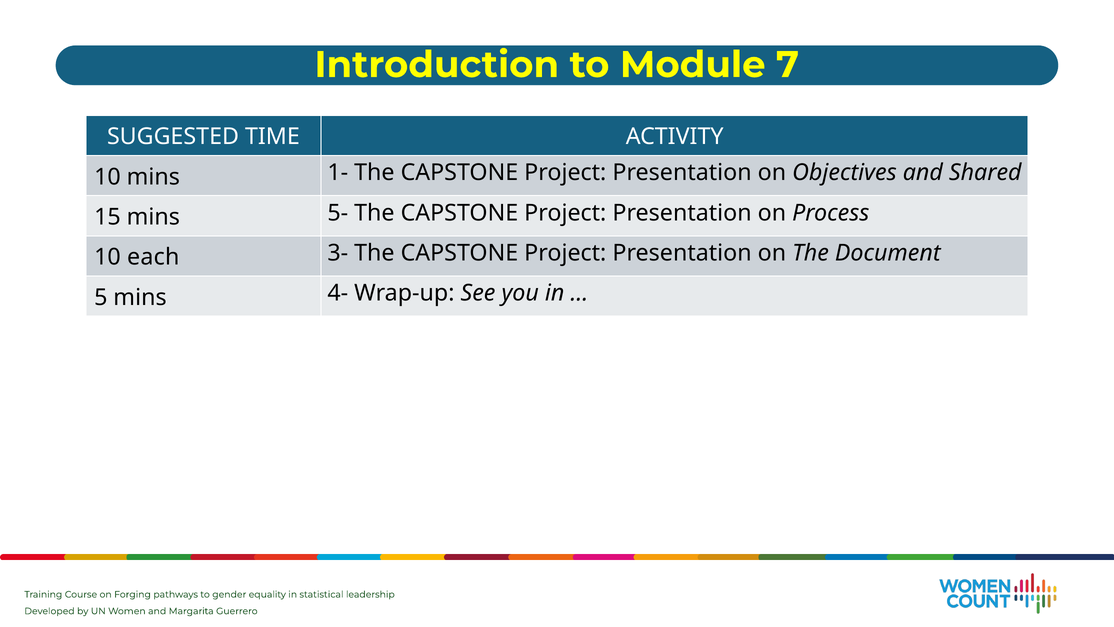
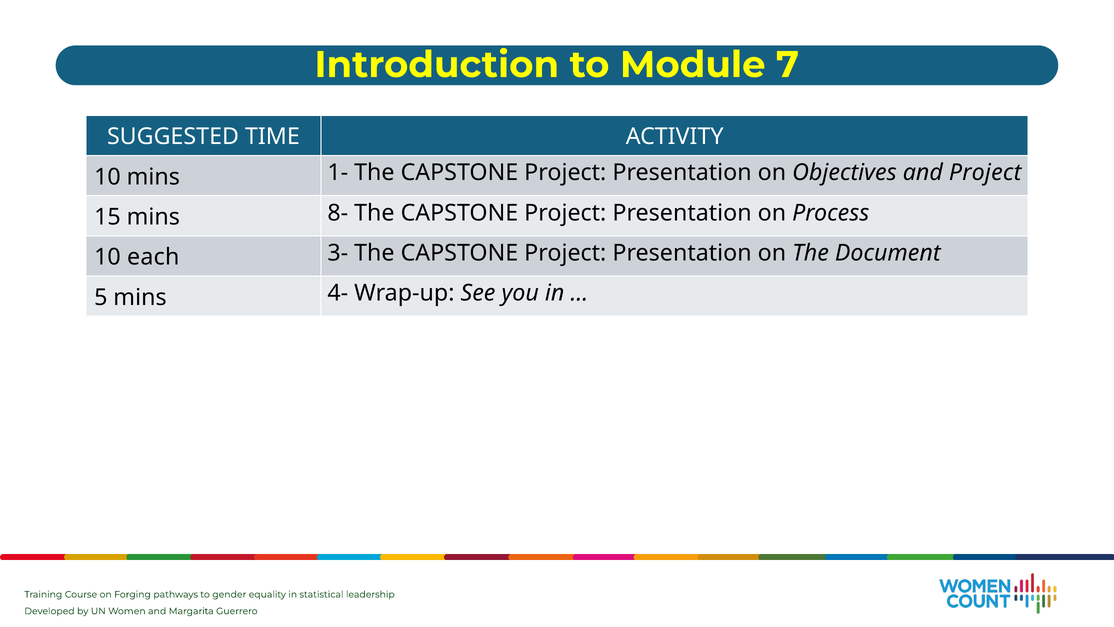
and Shared: Shared -> Project (985, 173)
5-: 5- -> 8- (338, 213)
